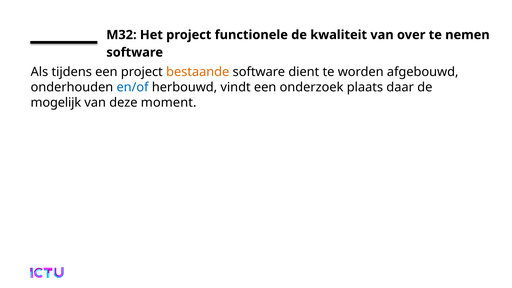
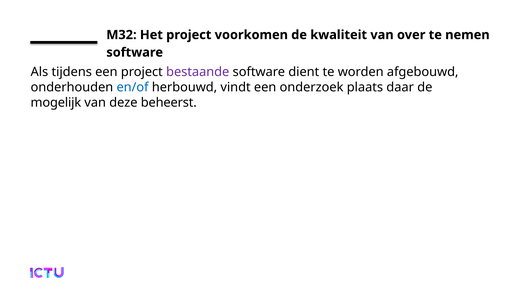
functionele: functionele -> voorkomen (251, 35)
bestaande colour: orange -> purple (198, 72)
moment: moment -> beheerst (169, 103)
